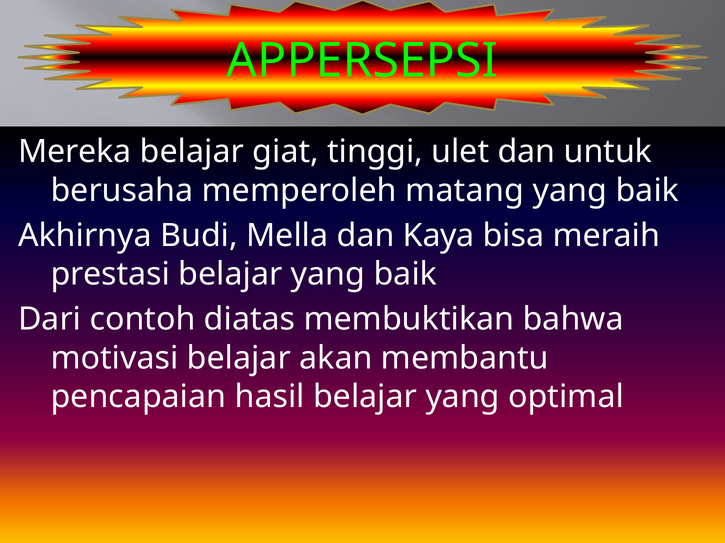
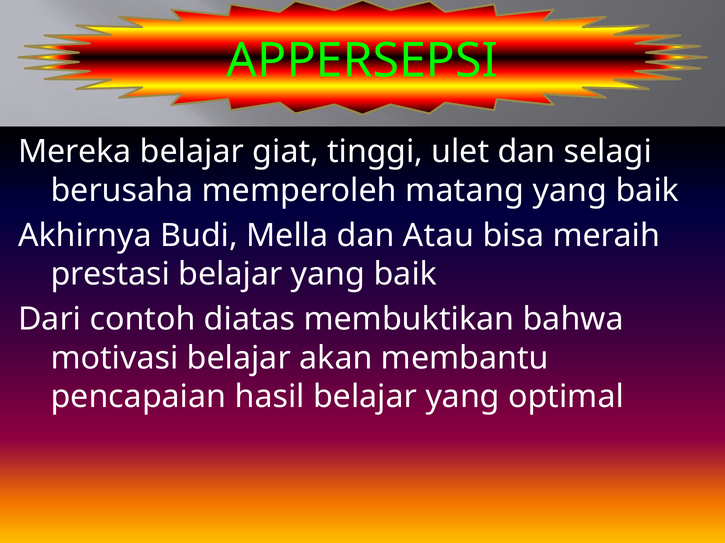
untuk: untuk -> selagi (608, 152)
Kaya: Kaya -> Atau (438, 236)
